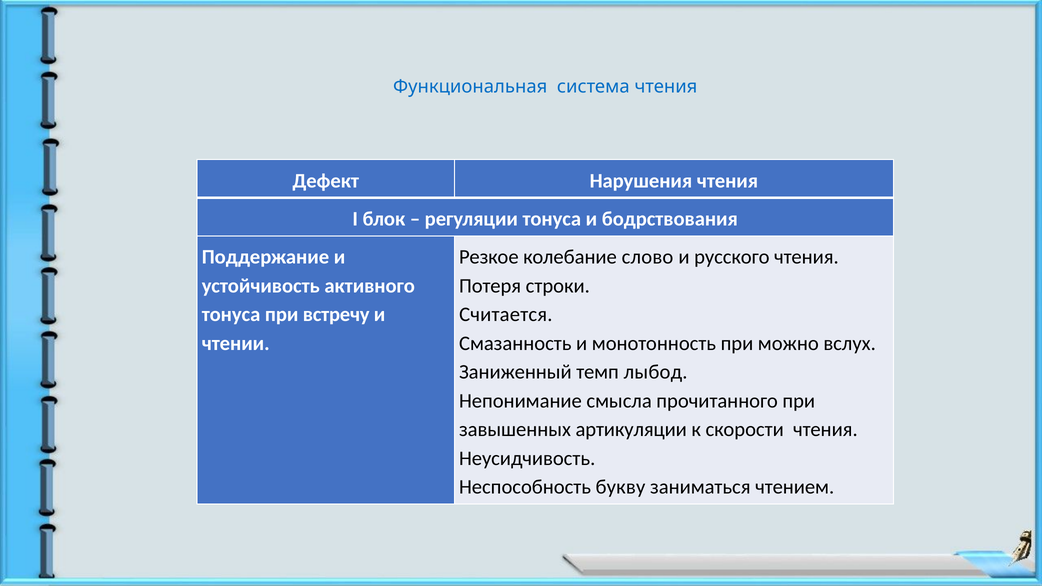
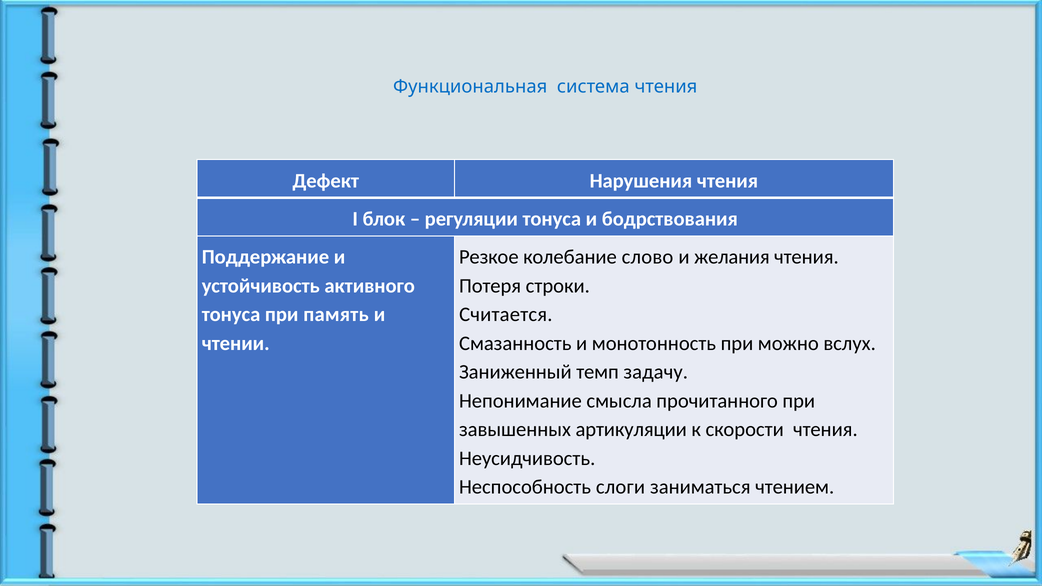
русского: русского -> желания (732, 257)
встречу: встречу -> память (336, 315)
лыбод: лыбод -> задачу (656, 372)
букву: букву -> слоги (620, 487)
